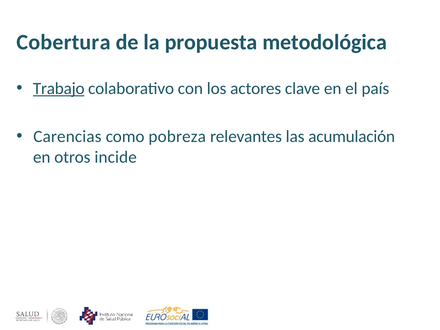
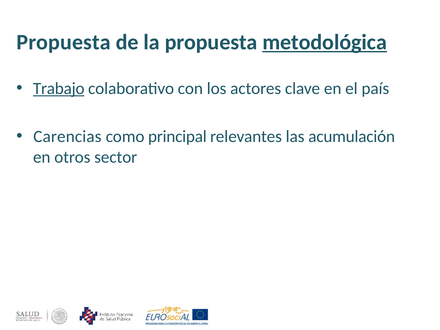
Cobertura: Cobertura -> Propuesta (64, 42)
metodológica underline: none -> present (325, 42)
pobreza: pobreza -> principal (177, 137)
incide: incide -> sector (116, 157)
